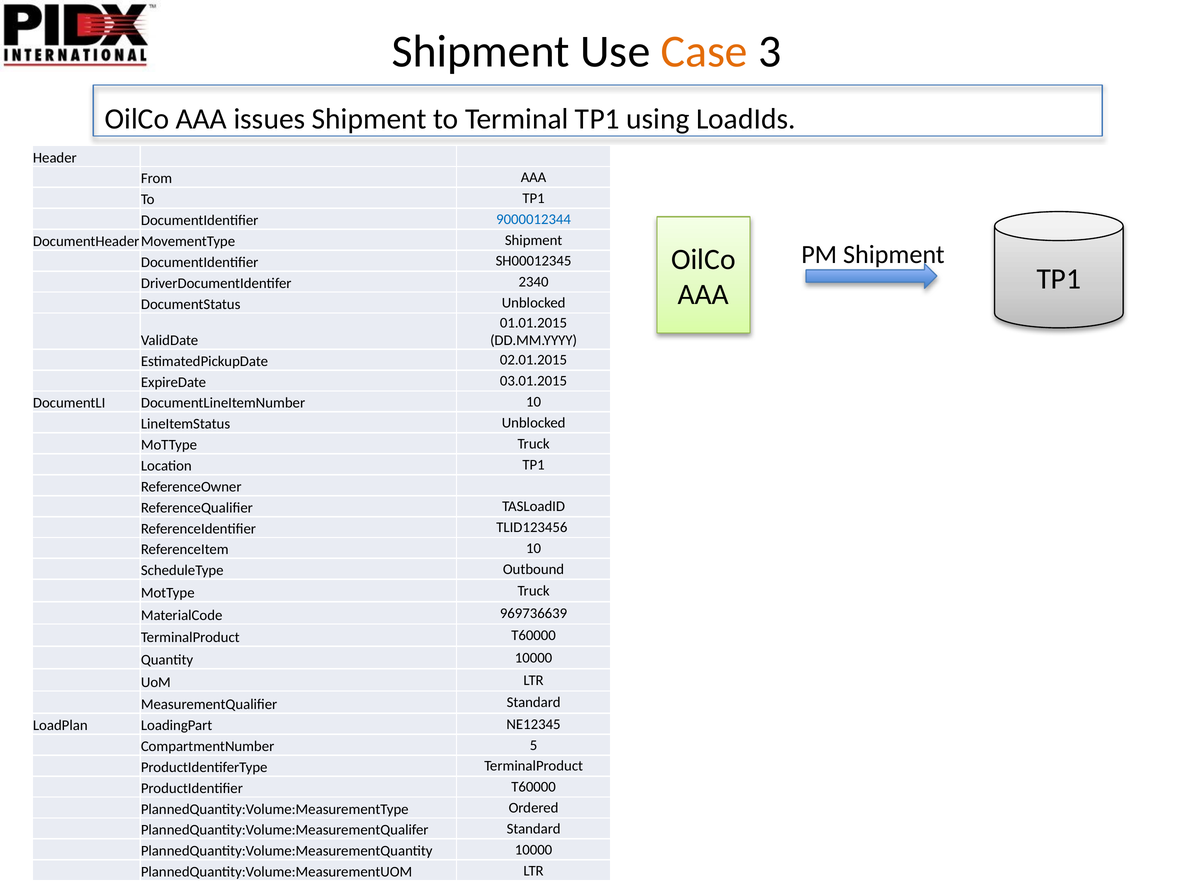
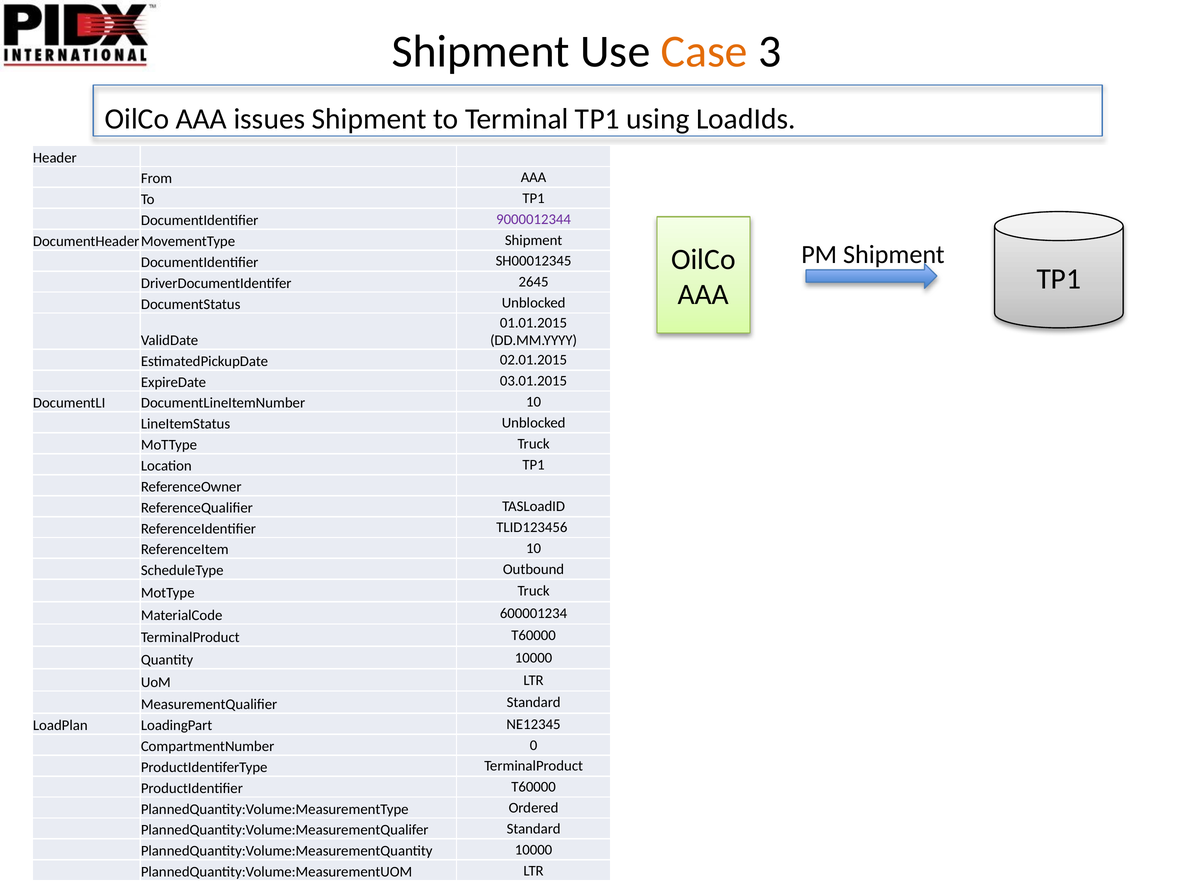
9000012344 colour: blue -> purple (534, 219)
2340: 2340 -> 2645 (534, 282)
969736639: 969736639 -> 600001234 (534, 613)
5: 5 -> 0 (534, 745)
